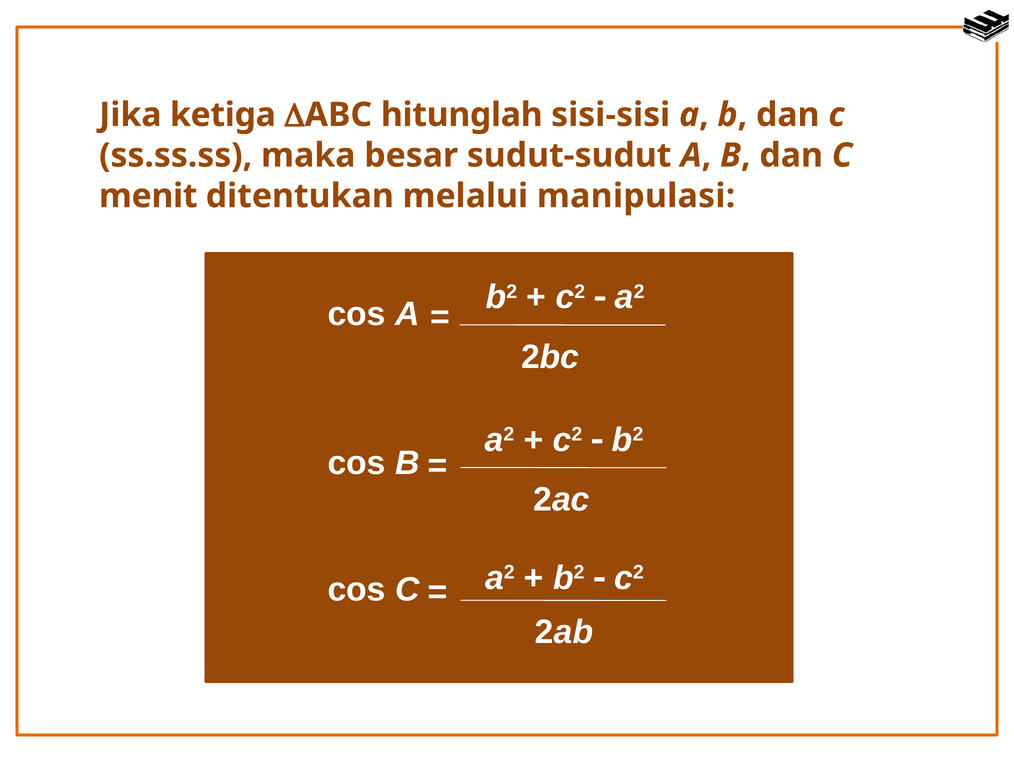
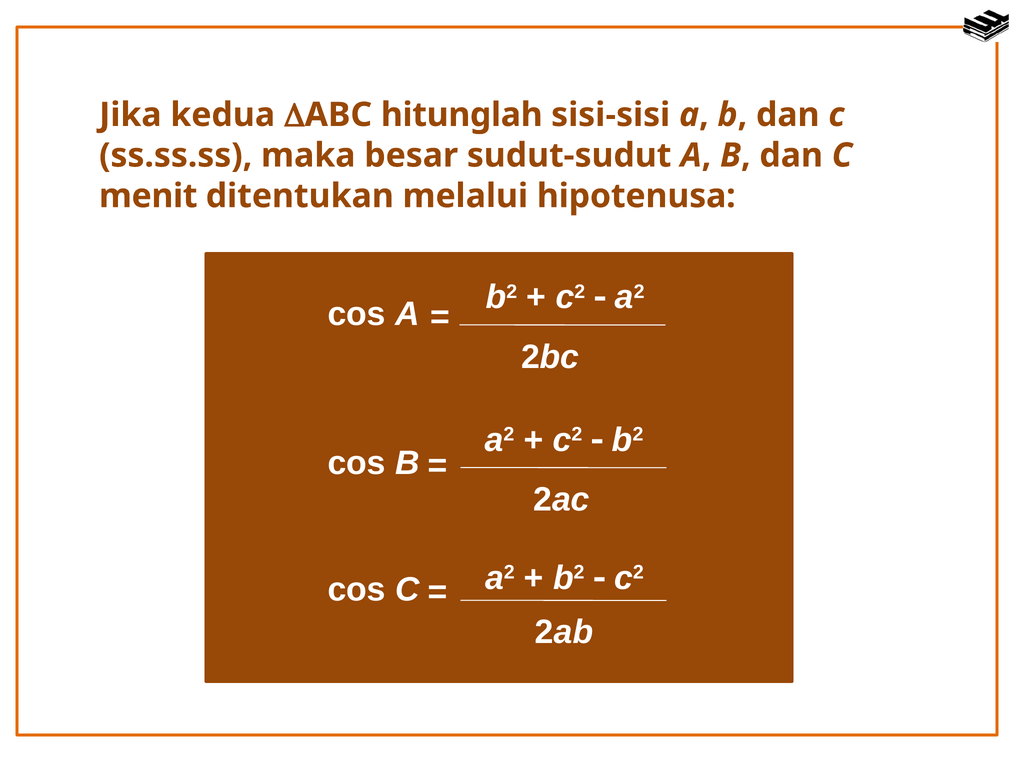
ketiga: ketiga -> kedua (223, 115)
manipulasi: manipulasi -> hipotenusa (636, 196)
